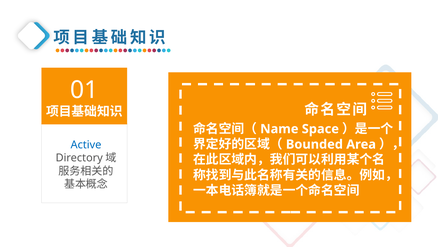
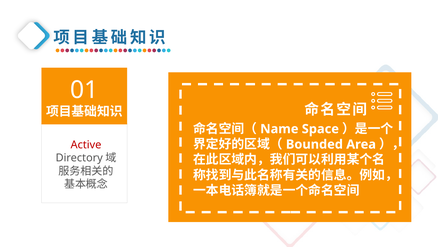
Active colour: blue -> red (86, 144)
